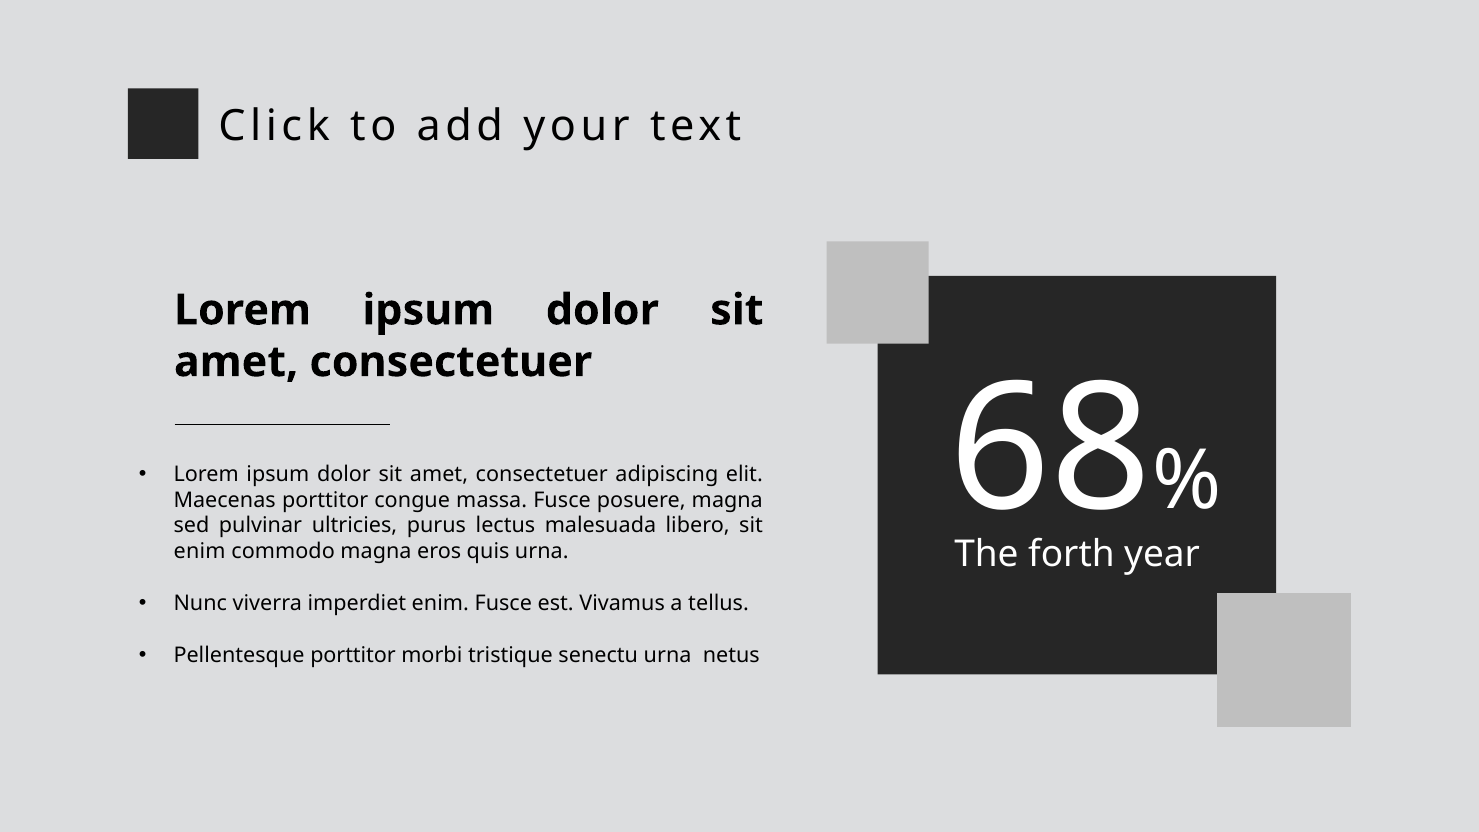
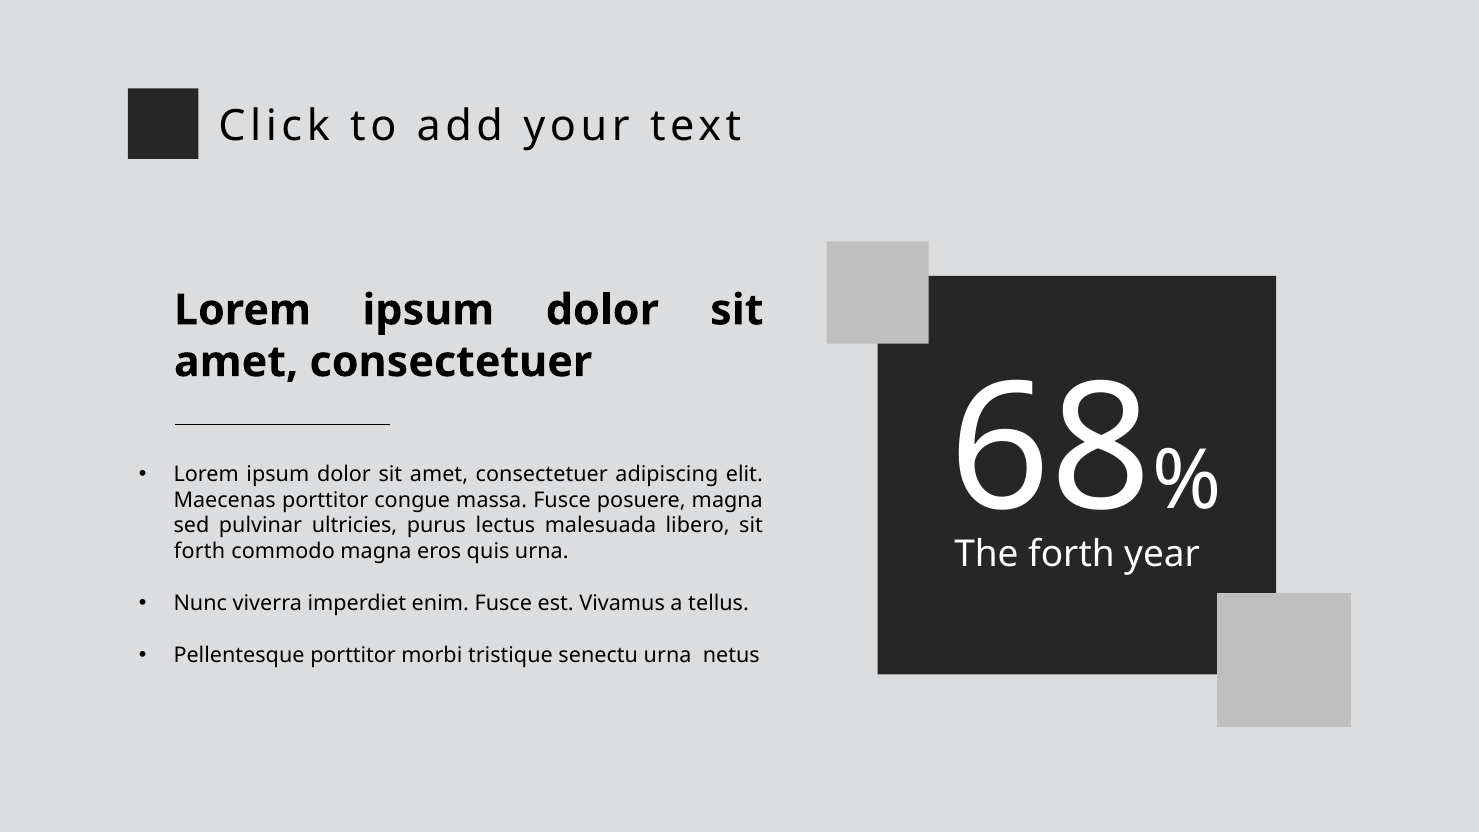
enim: enim -> forth (200, 552)
